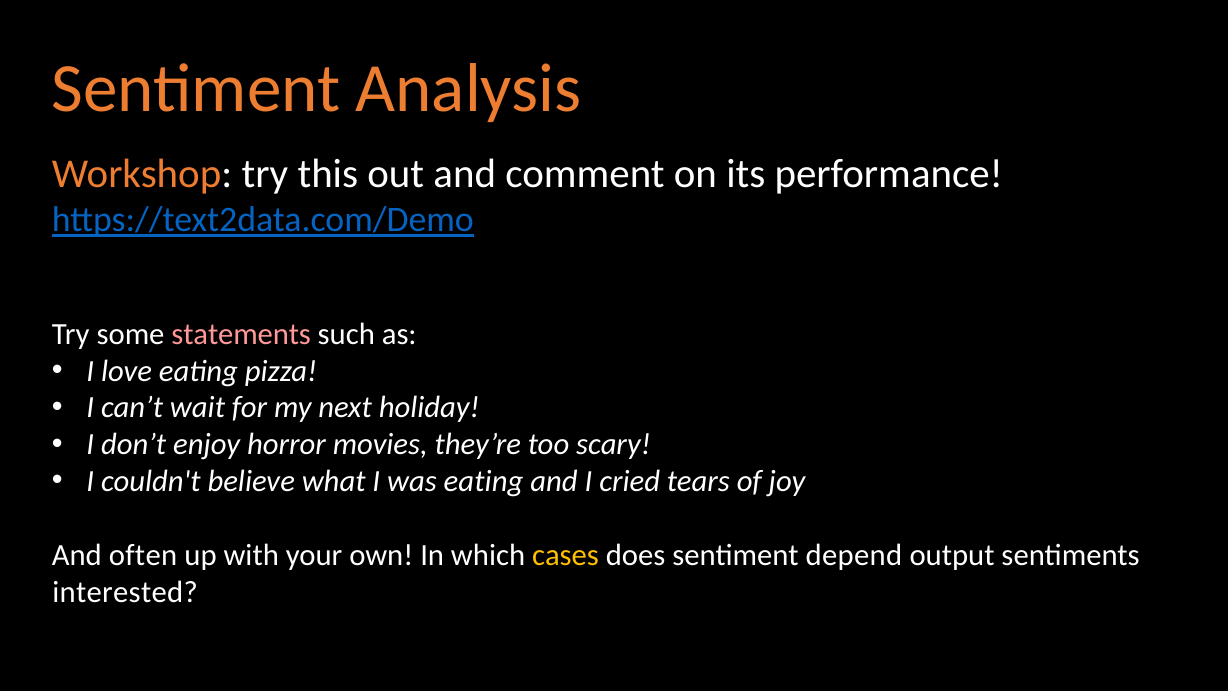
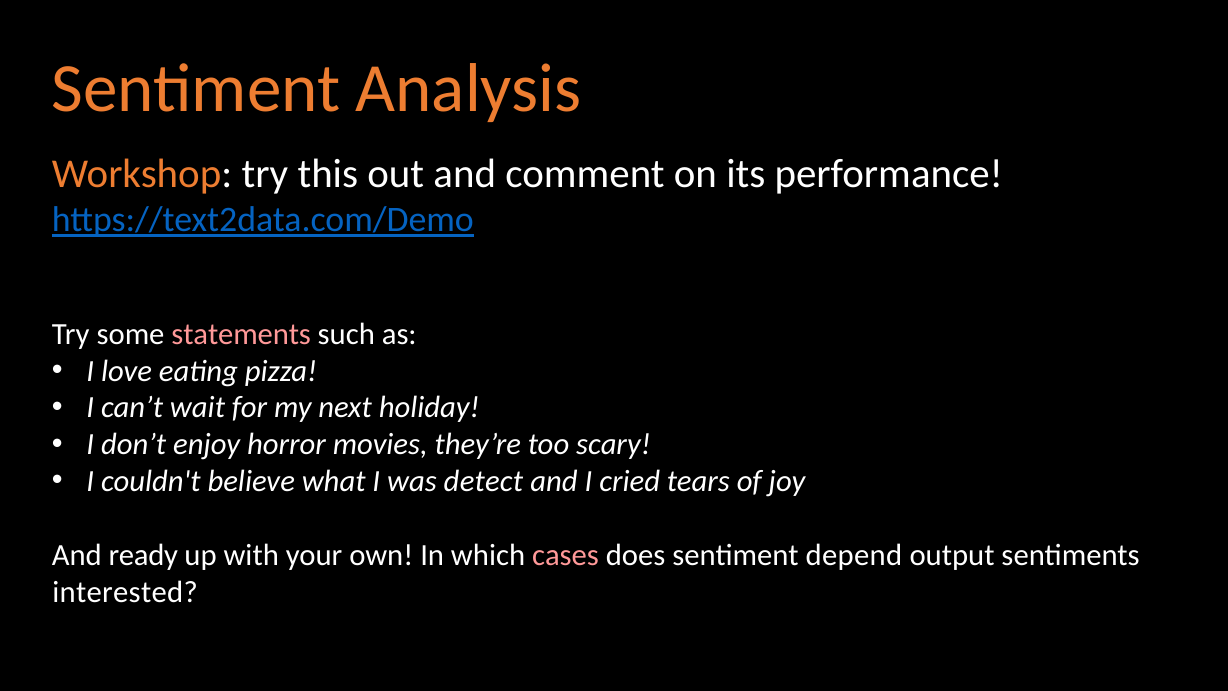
was eating: eating -> detect (483, 481)
often: often -> ready (143, 555)
cases colour: yellow -> pink (566, 555)
